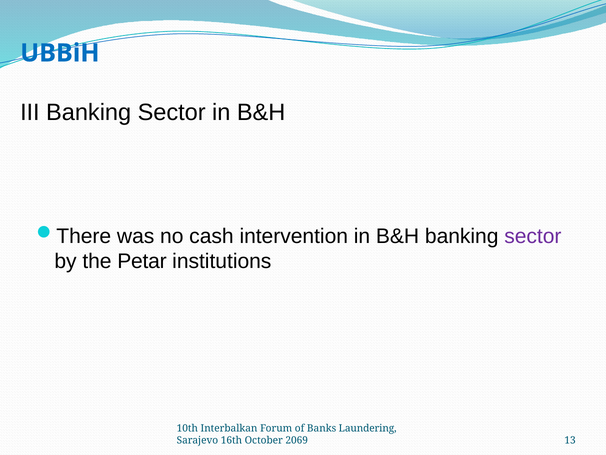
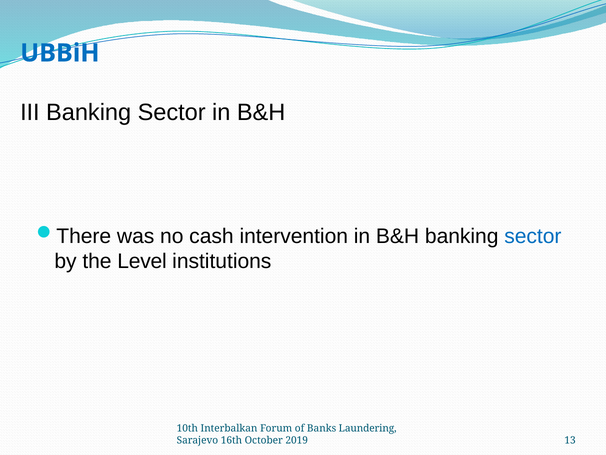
sector colour: purple -> blue (533, 236)
Petar: Petar -> Level (142, 261)
2069: 2069 -> 2019 (297, 440)
